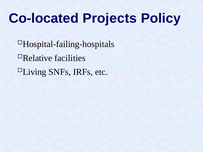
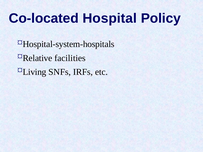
Projects: Projects -> Hospital (110, 18)
Hospital-failing-hospitals: Hospital-failing-hospitals -> Hospital-system-hospitals (69, 44)
